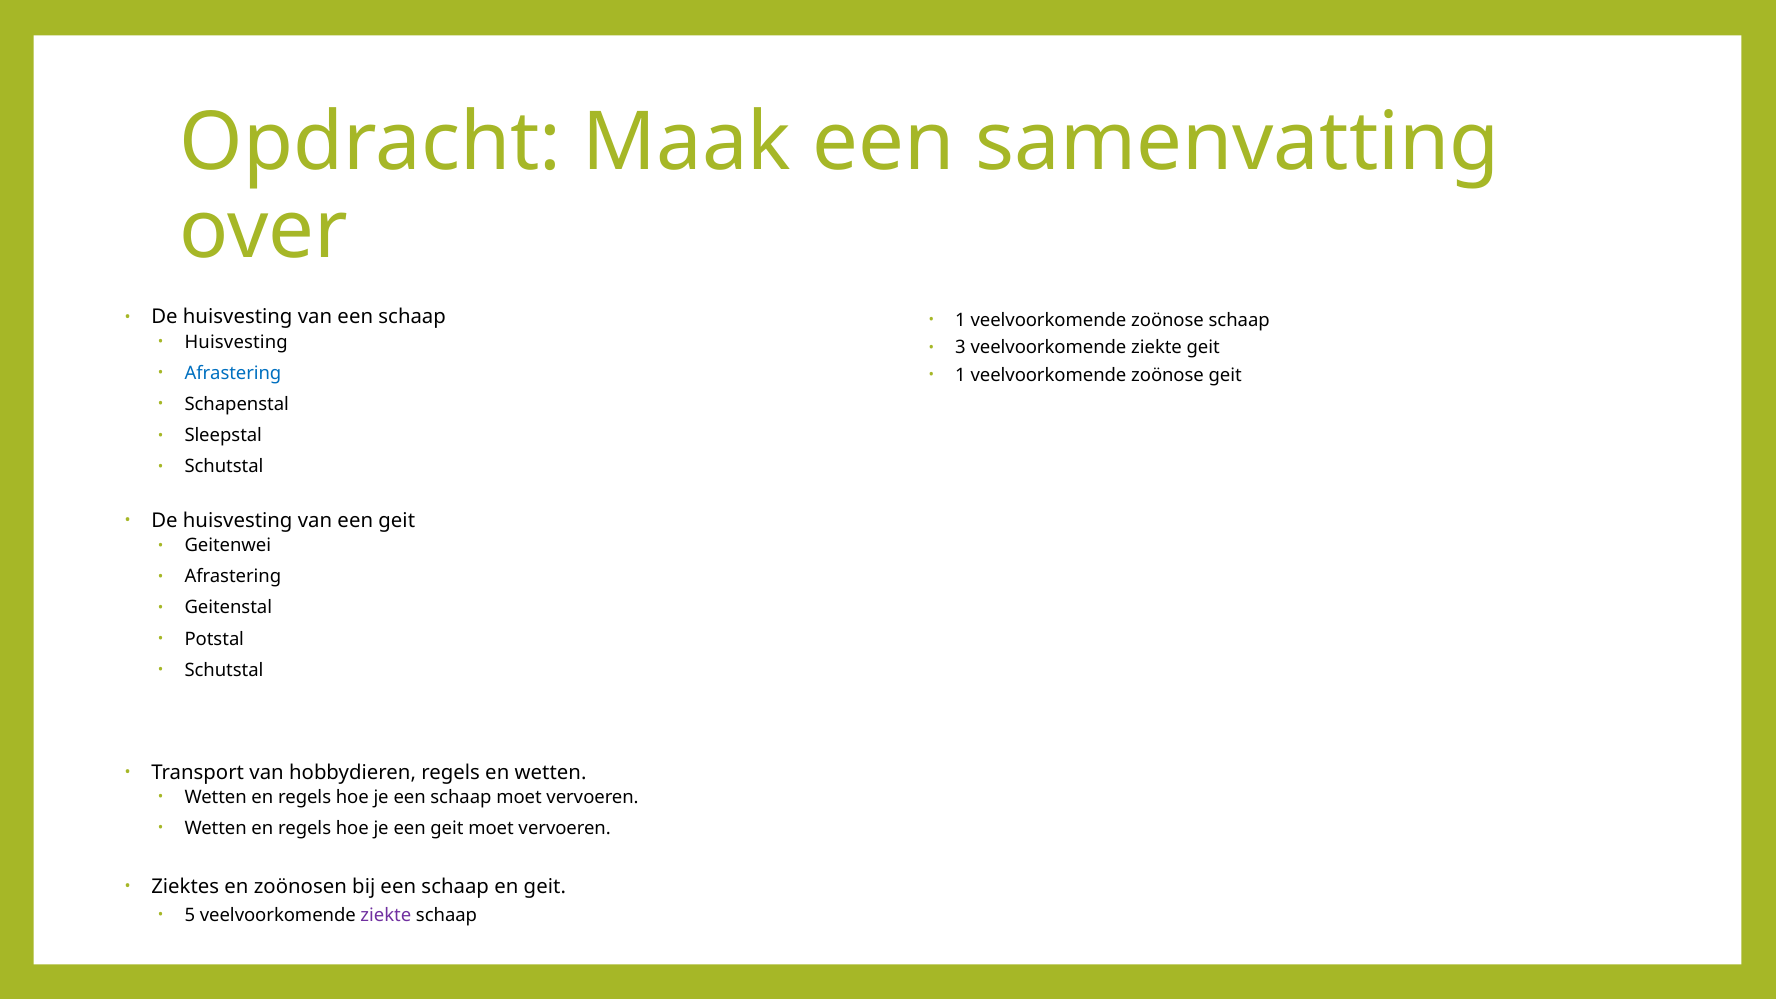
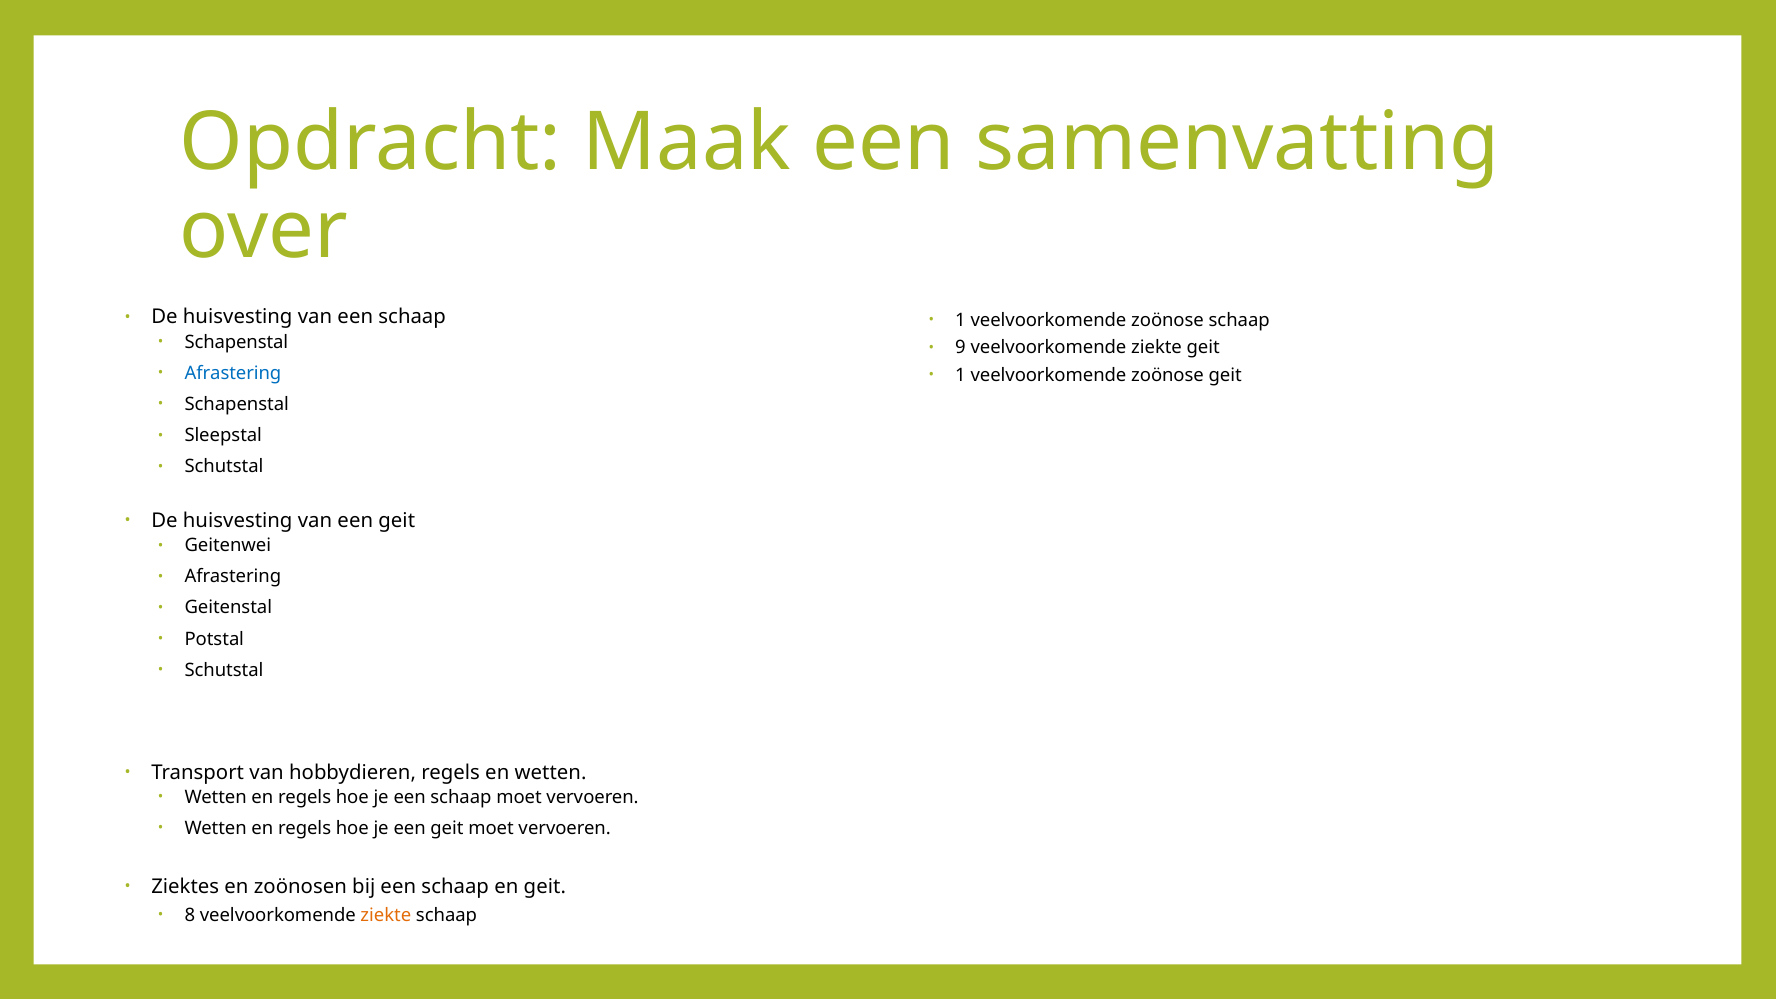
Huisvesting: Huisvesting -> Schapenstal (236, 342)
3: 3 -> 9 (960, 348)
5: 5 -> 8 (190, 915)
ziekte colour: purple -> orange (386, 915)
